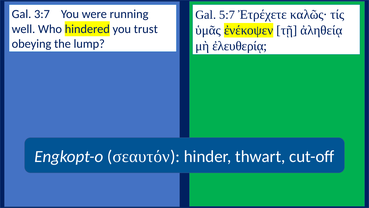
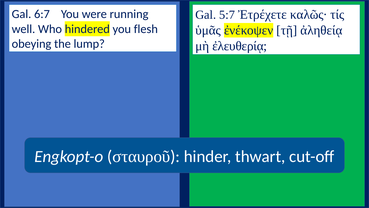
3:7: 3:7 -> 6:7 (42, 14)
trust: trust -> flesh (146, 29)
σεαυτόν: σεαυτόν -> σταυροῦ (141, 156)
